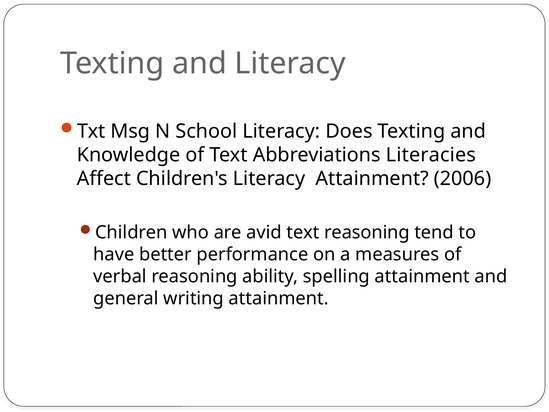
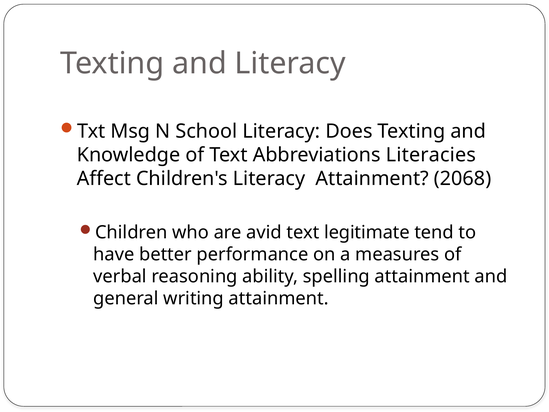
2006: 2006 -> 2068 (463, 179)
text reasoning: reasoning -> legitimate (367, 232)
